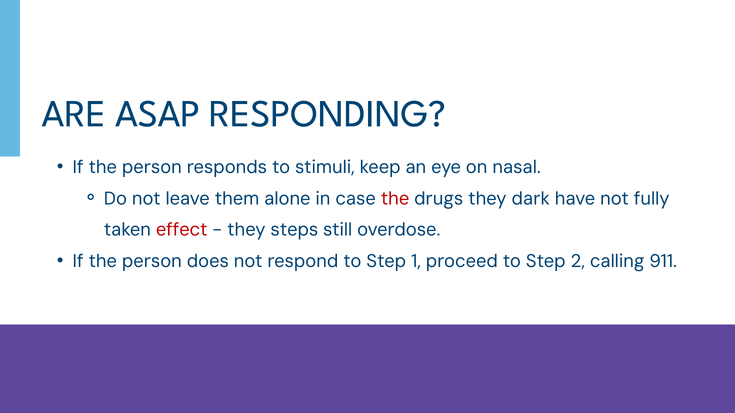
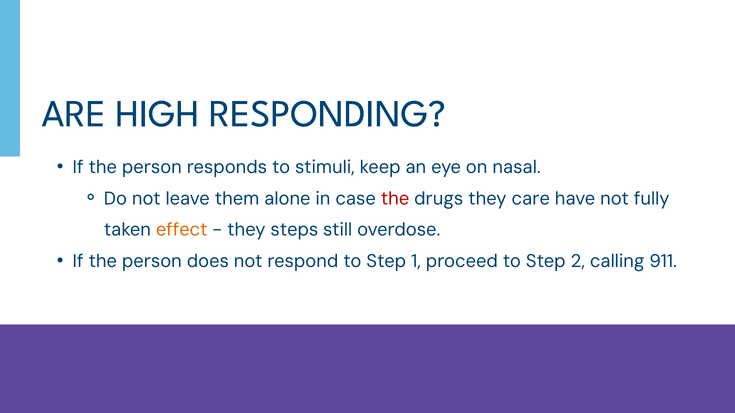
ASAP: ASAP -> HIGH (157, 114)
dark: dark -> care (531, 199)
effect colour: red -> orange (182, 230)
